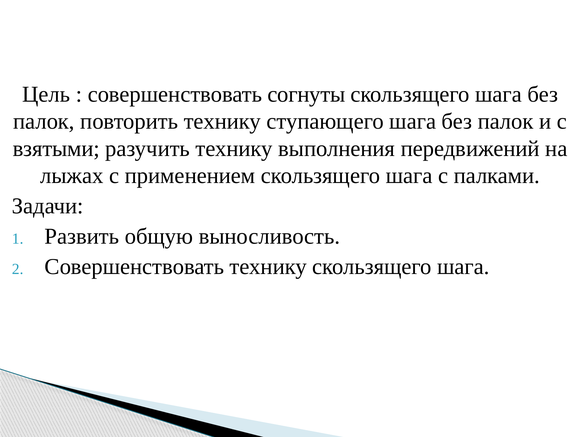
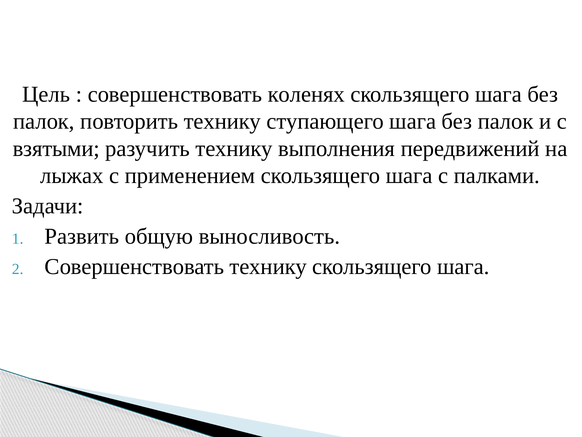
согнуты: согнуты -> коленях (306, 94)
